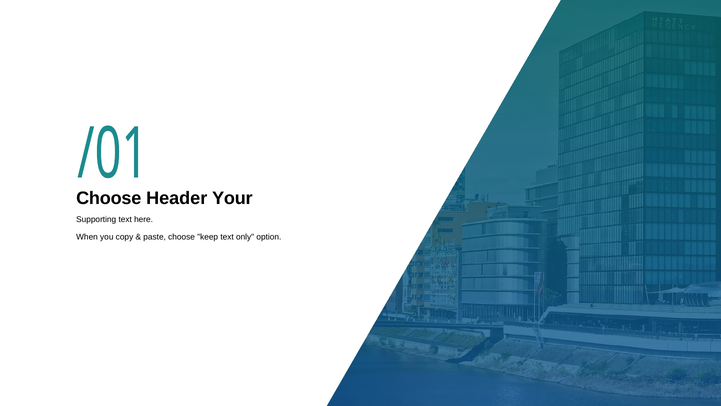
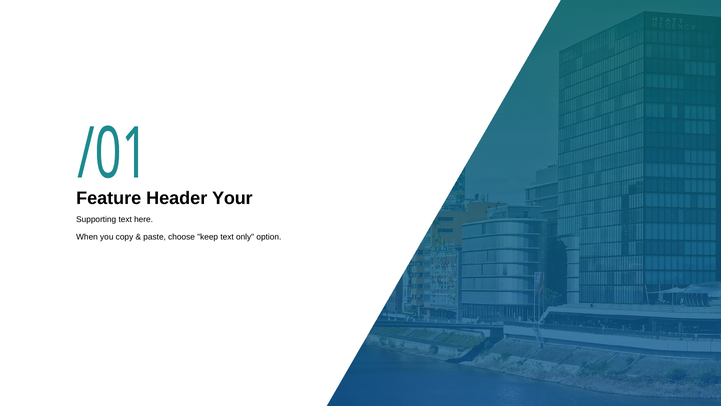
Choose: Choose -> Feature (109, 198)
